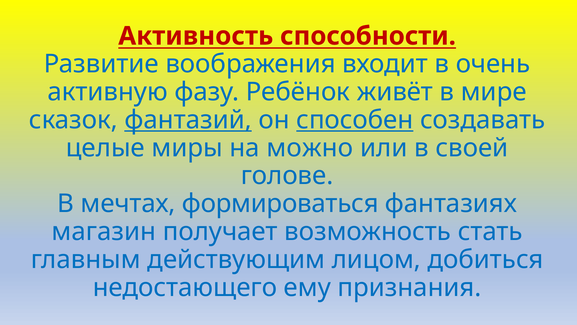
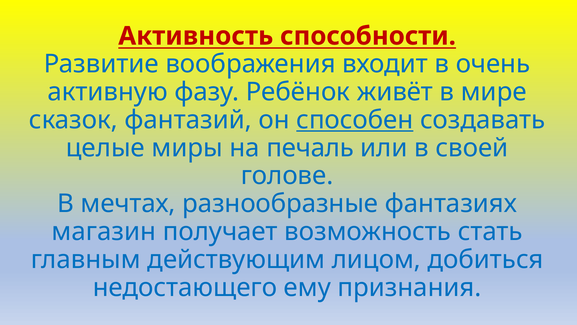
фантазий underline: present -> none (188, 120)
можно: можно -> печаль (310, 148)
формироваться: формироваться -> разнообразные (280, 203)
